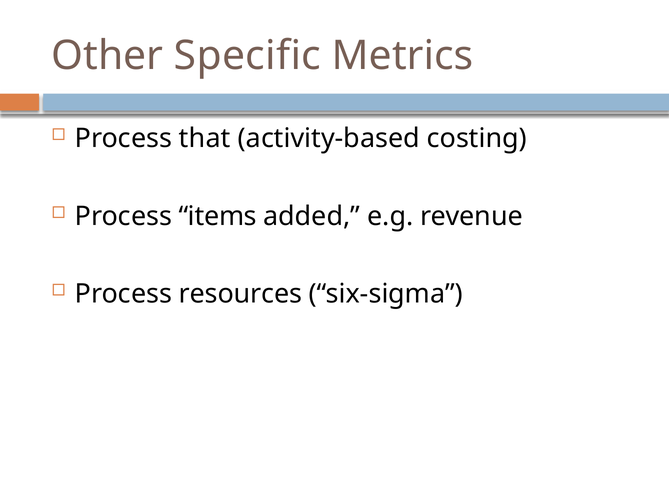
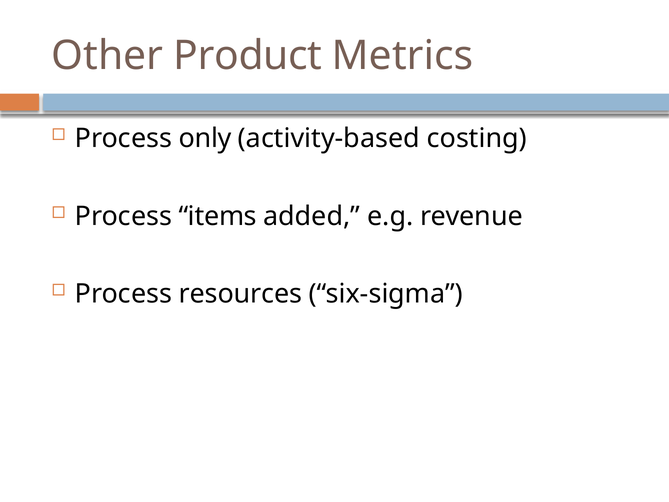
Specific: Specific -> Product (248, 56)
that: that -> only (205, 138)
